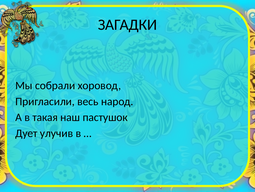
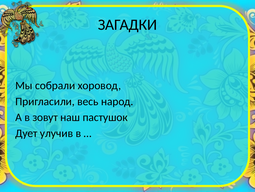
такая: такая -> зовут (45, 117)
